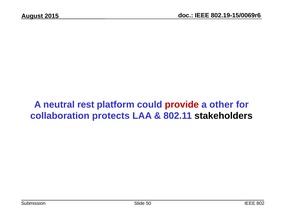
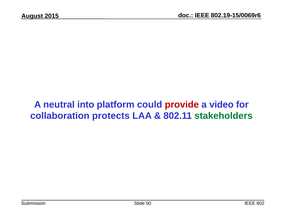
rest: rest -> into (86, 105)
other: other -> video (221, 105)
stakeholders colour: black -> green (224, 116)
